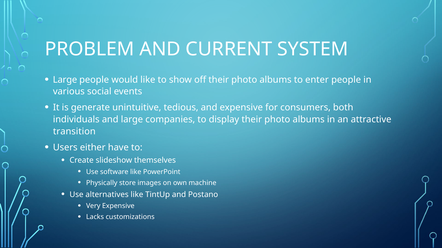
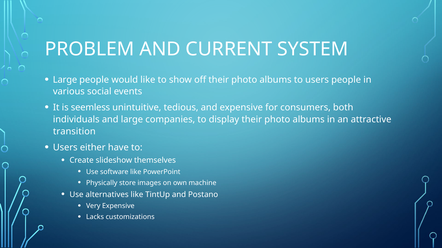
to enter: enter -> users (317, 80)
generate: generate -> seemless (90, 108)
